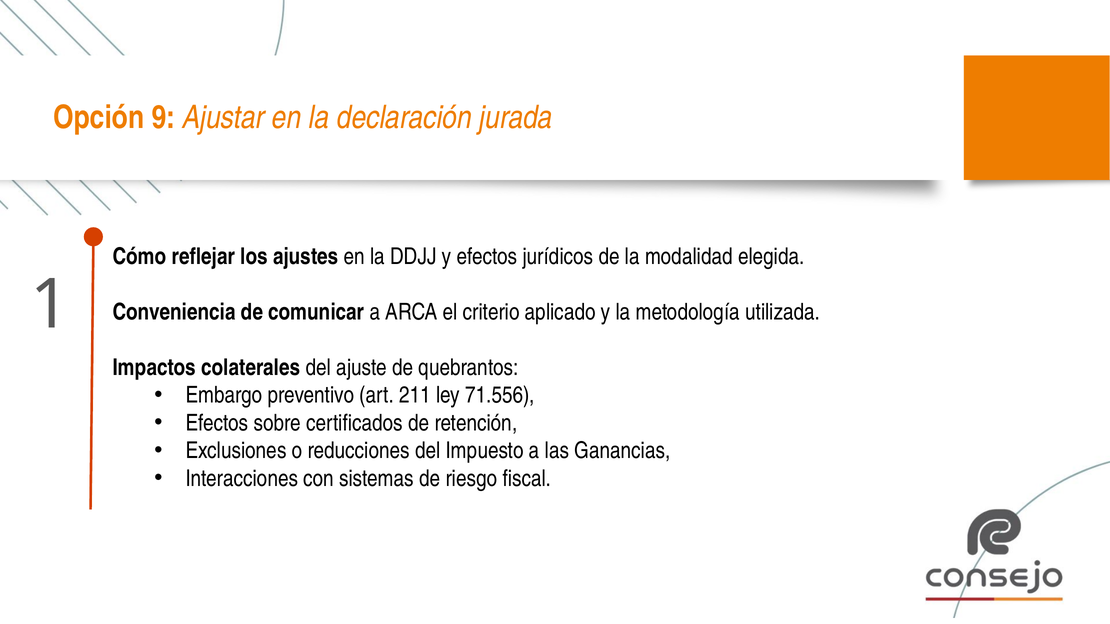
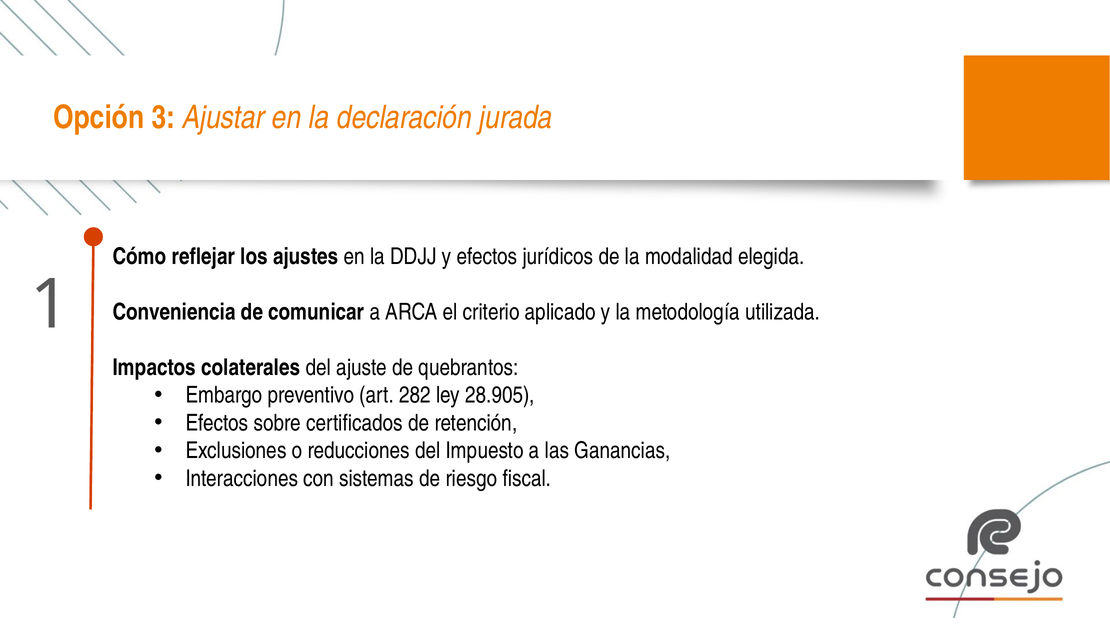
9: 9 -> 3 (163, 118)
211: 211 -> 282 (415, 395)
71.556: 71.556 -> 28.905 (500, 395)
